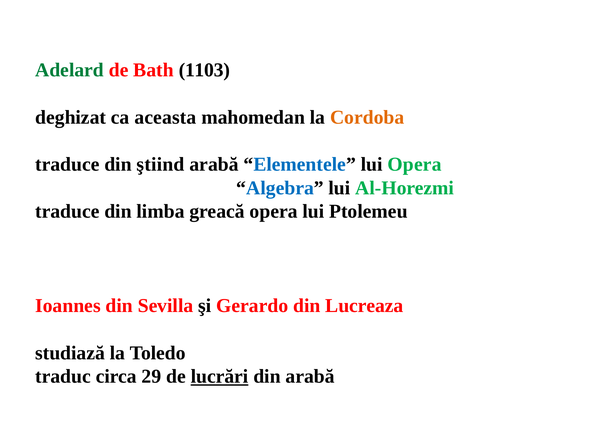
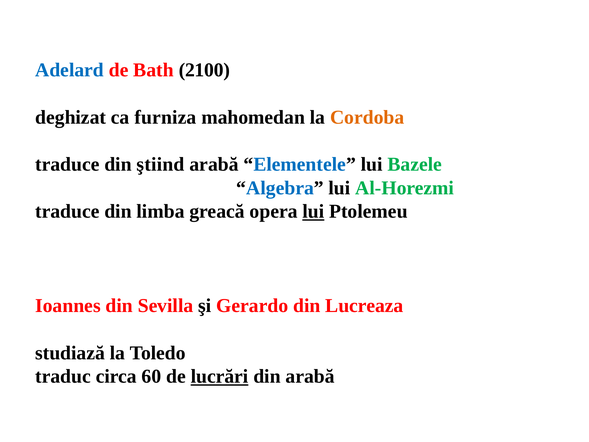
Adelard colour: green -> blue (70, 70)
1103: 1103 -> 2100 (204, 70)
aceasta: aceasta -> furniza (165, 117)
lui Opera: Opera -> Bazele (415, 164)
lui underline: none -> present (313, 211)
29: 29 -> 60 (151, 376)
